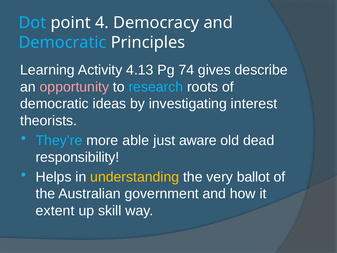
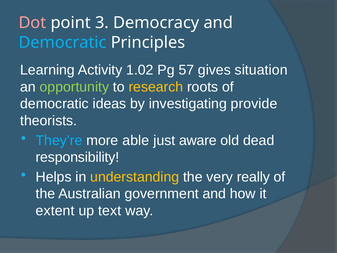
Dot colour: light blue -> pink (32, 23)
4: 4 -> 3 (102, 23)
4.13: 4.13 -> 1.02 (140, 70)
74: 74 -> 57 (186, 70)
describe: describe -> situation (261, 70)
opportunity colour: pink -> light green (74, 87)
research colour: light blue -> yellow (156, 87)
interest: interest -> provide (254, 104)
ballot: ballot -> really (253, 177)
skill: skill -> text (110, 210)
